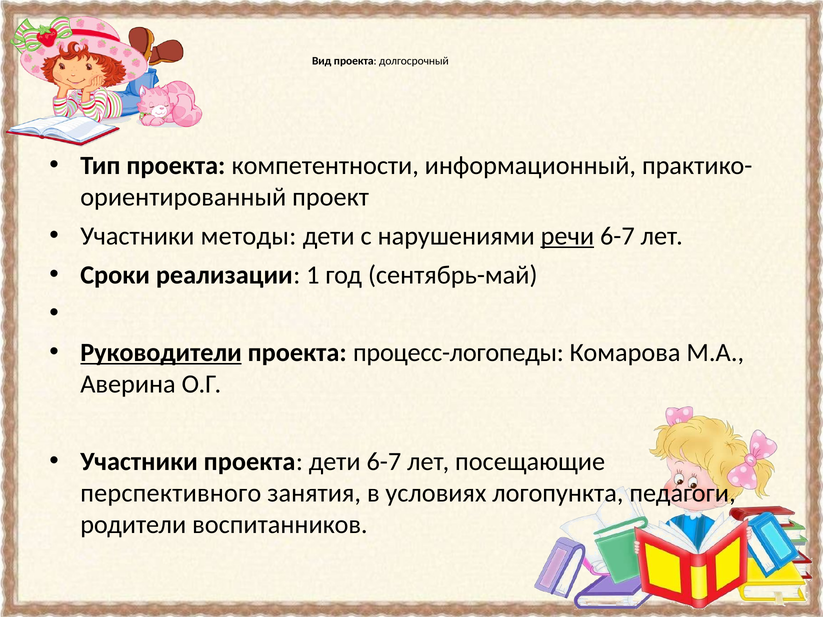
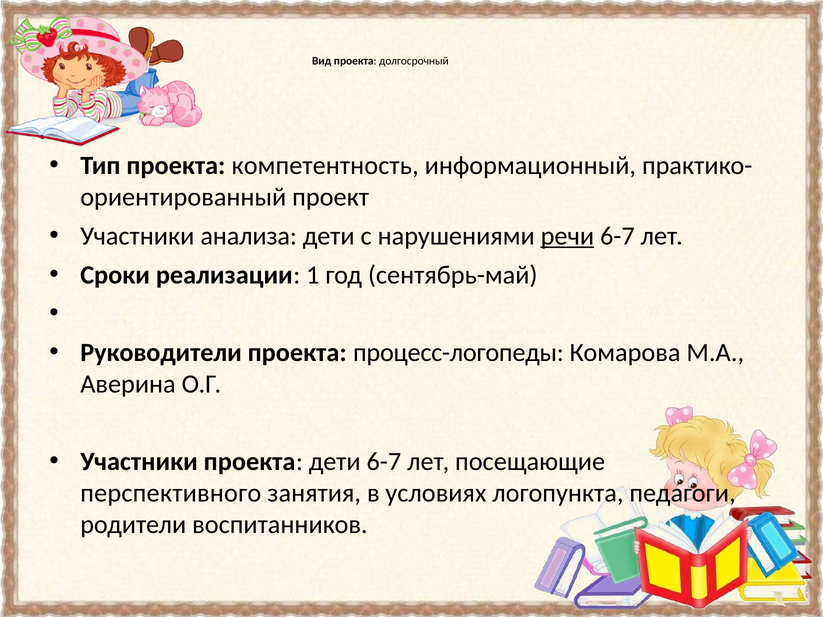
компетентности: компетентности -> компетентность (325, 166)
методы: методы -> анализа (249, 236)
Руководители underline: present -> none (161, 353)
